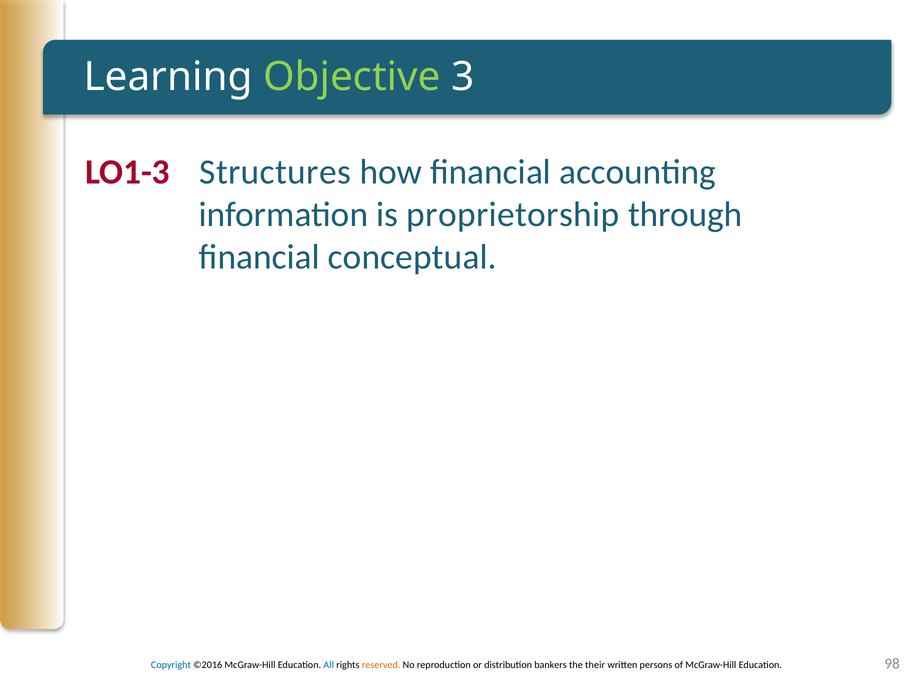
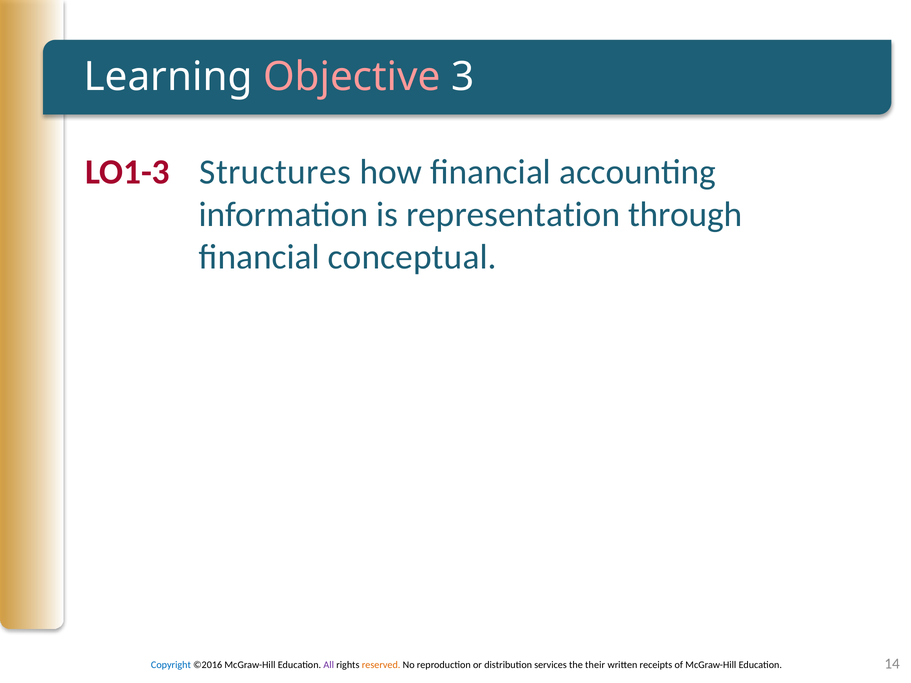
Objective colour: light green -> pink (352, 77)
proprietorship: proprietorship -> representation (513, 214)
All colour: blue -> purple (329, 665)
bankers: bankers -> services (551, 665)
persons: persons -> receipts (656, 665)
98: 98 -> 14 (892, 664)
